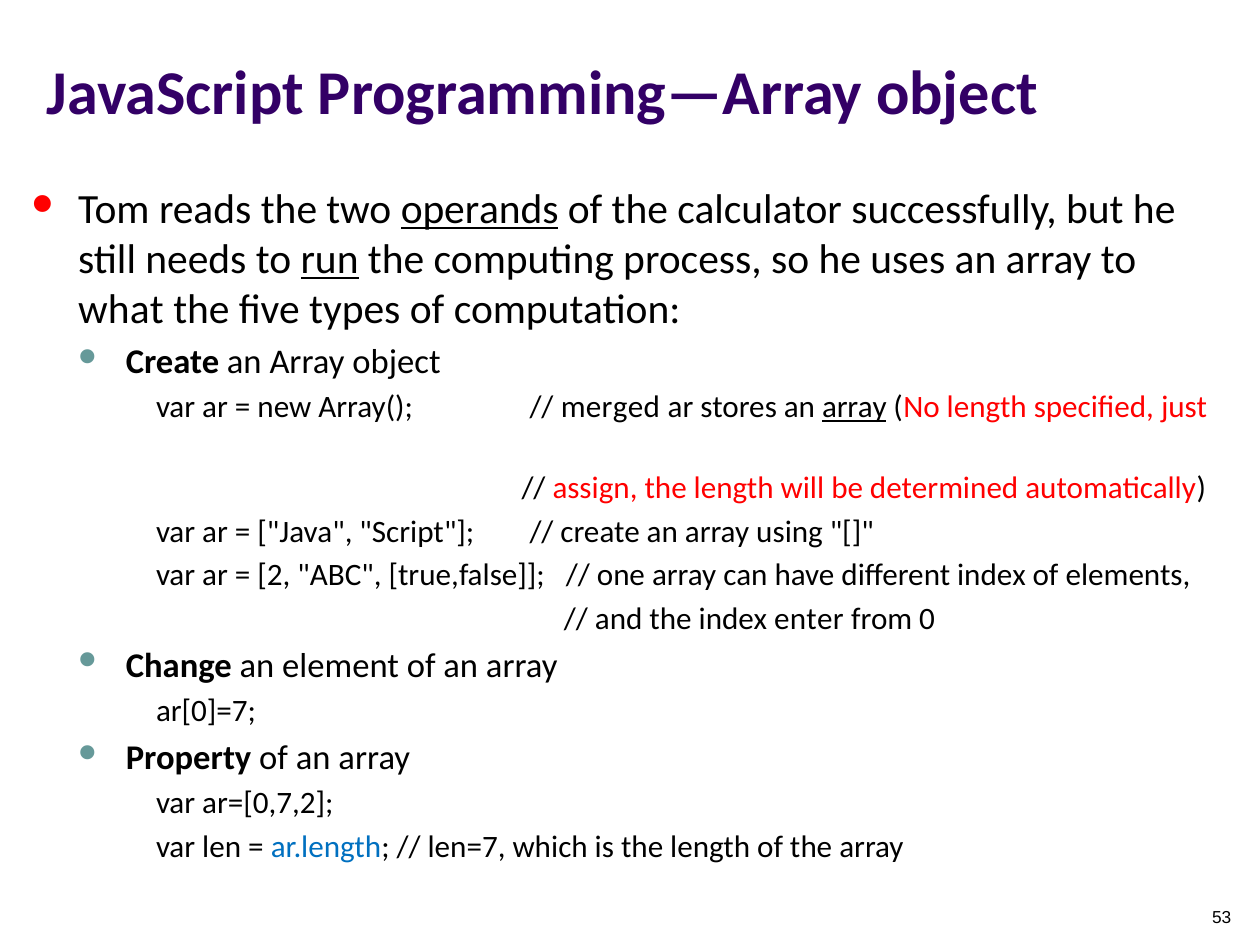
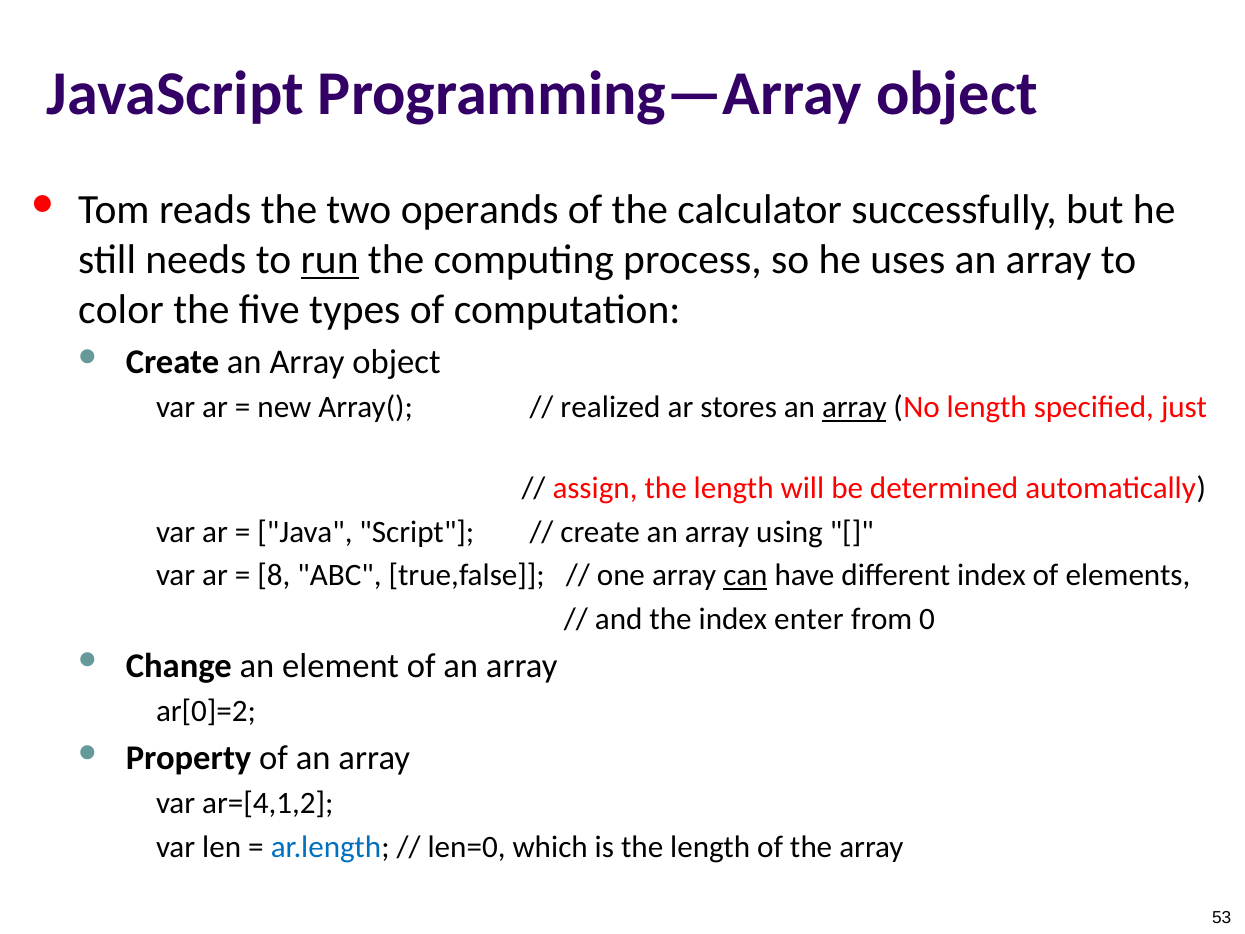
operands underline: present -> none (480, 210)
what: what -> color (121, 310)
merged: merged -> realized (610, 407)
2: 2 -> 8 (274, 575)
can underline: none -> present (745, 575)
ar[0]=7: ar[0]=7 -> ar[0]=2 (206, 711)
ar=[0,7,2: ar=[0,7,2 -> ar=[4,1,2 (268, 803)
len=7: len=7 -> len=0 (467, 847)
